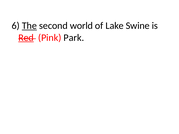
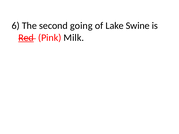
The underline: present -> none (29, 26)
world: world -> going (81, 26)
Park: Park -> Milk (74, 38)
